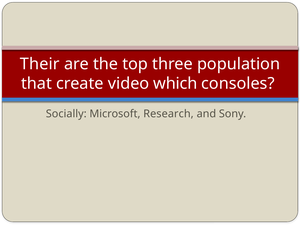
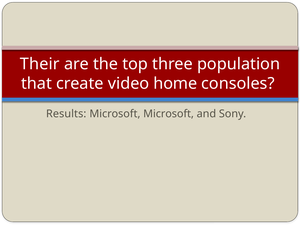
which: which -> home (175, 84)
Socially: Socially -> Results (66, 114)
Microsoft Research: Research -> Microsoft (169, 114)
